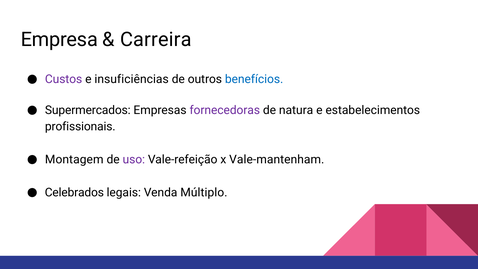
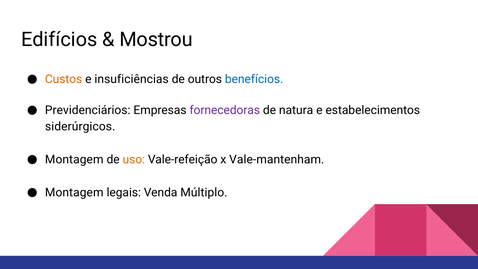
Empresa: Empresa -> Edifícios (59, 40)
Carreira: Carreira -> Mostrou (156, 40)
Custos colour: purple -> orange (64, 79)
Supermercados: Supermercados -> Previdenciários (88, 110)
profissionais: profissionais -> siderúrgicos (80, 127)
uso colour: purple -> orange (134, 159)
Celebrados: Celebrados -> Montagem (74, 192)
